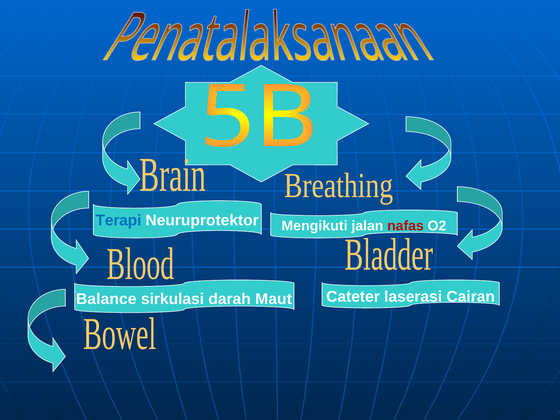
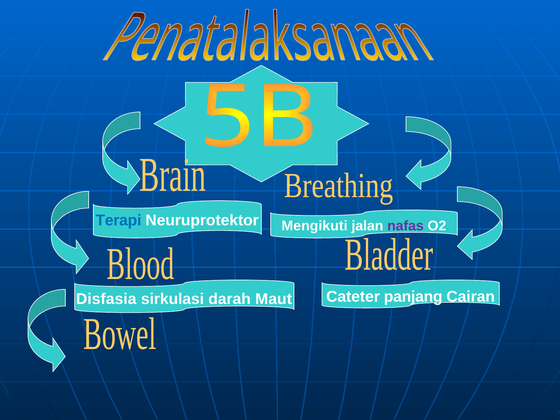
nafas colour: red -> purple (405, 226)
Balance: Balance -> Disfasia (106, 299)
laserasi: laserasi -> panjang (413, 297)
